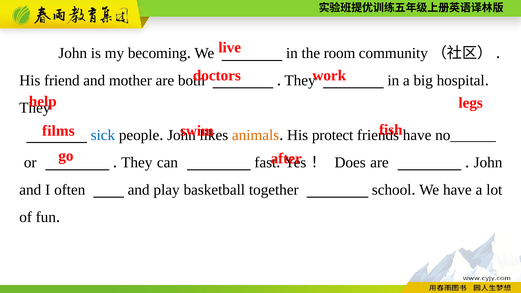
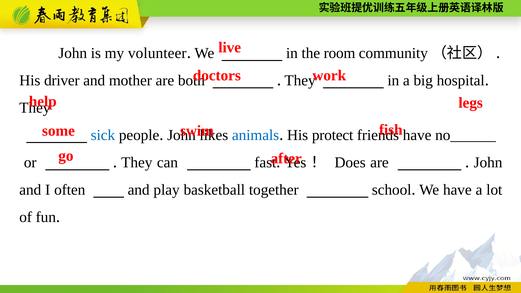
becoming: becoming -> volunteer (157, 53)
friend: friend -> driver (62, 81)
films: films -> some (58, 131)
animals colour: orange -> blue (256, 135)
